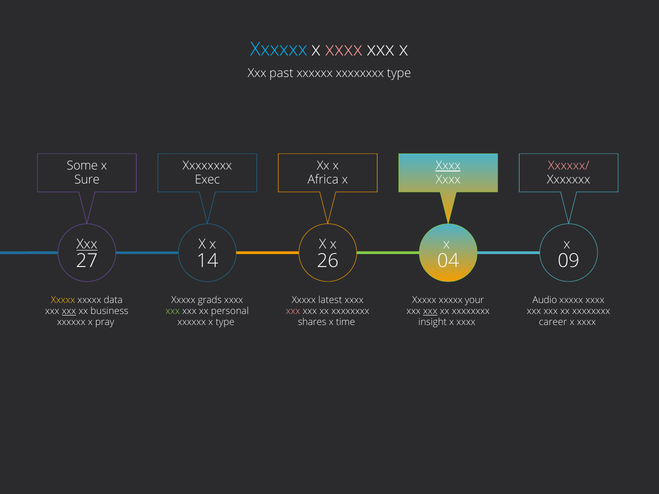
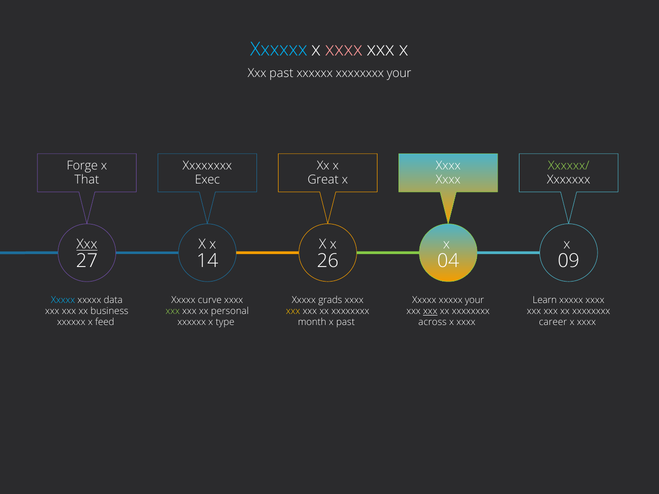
xxxxxxxx type: type -> your (399, 73)
Some: Some -> Forge (82, 166)
Xxxx underline: present -> none (448, 166)
Xxxxxx/ colour: pink -> light green (569, 166)
Sure: Sure -> That (87, 180)
Africa: Africa -> Great (323, 180)
Xxxxx colour: yellow -> light blue (63, 300)
grads: grads -> curve (210, 300)
latest: latest -> grads (330, 300)
Audio: Audio -> Learn (545, 300)
xxx underline: present -> none (69, 311)
xxx colour: pink -> yellow (293, 311)
pray: pray -> feed (105, 322)
shares: shares -> month (312, 322)
x time: time -> past (346, 322)
insight: insight -> across (433, 322)
